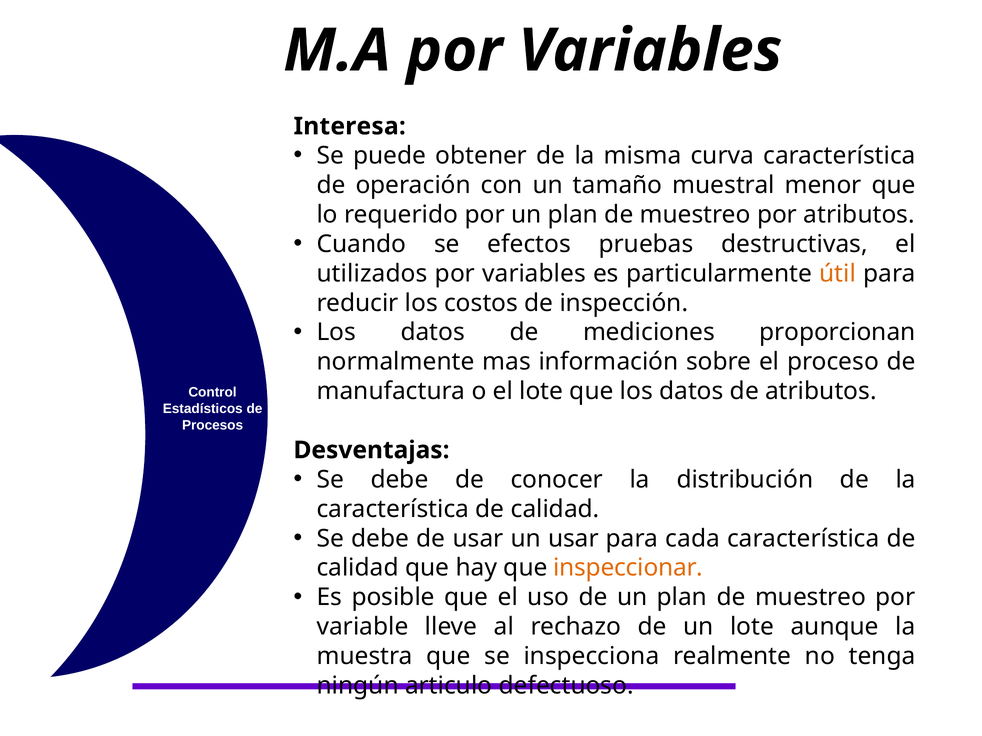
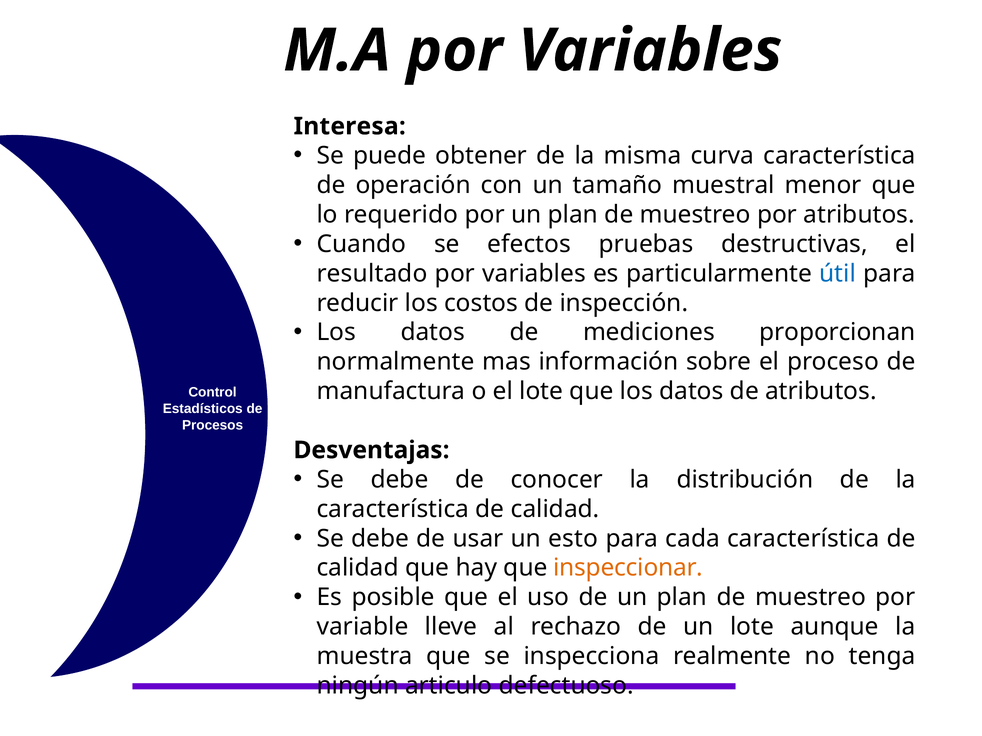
utilizados: utilizados -> resultado (372, 274)
útil colour: orange -> blue (838, 274)
un usar: usar -> esto (573, 539)
